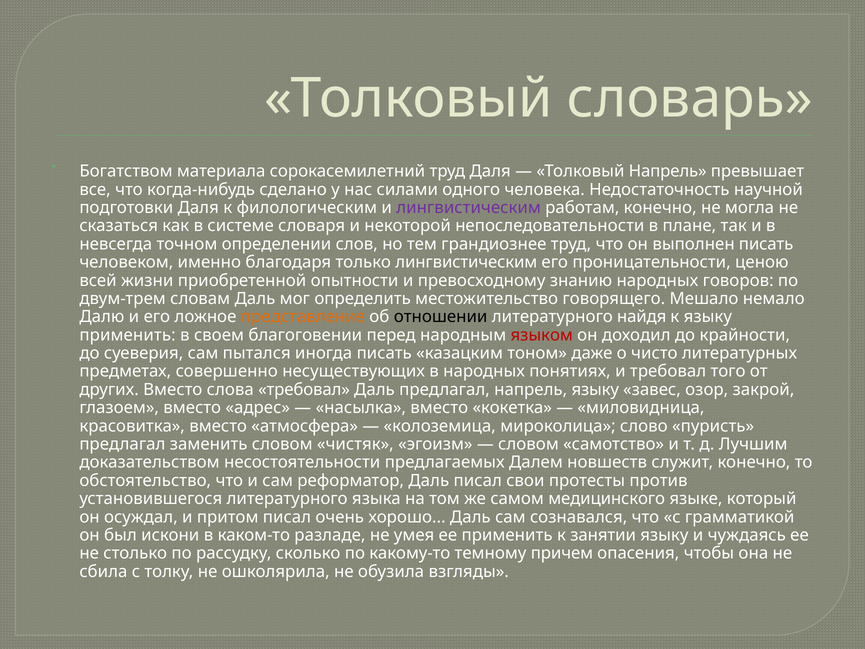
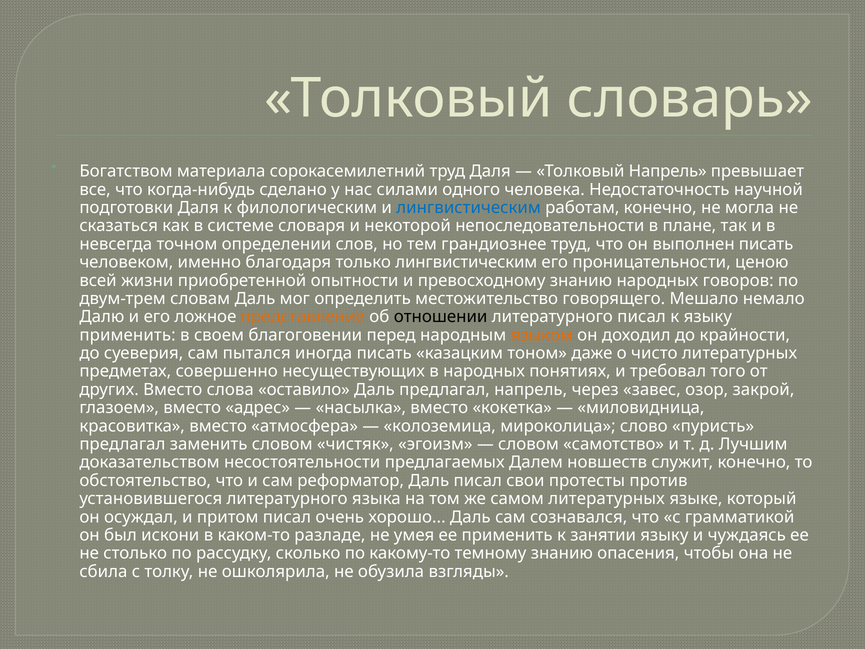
лингвистическим colour: purple -> blue (469, 208)
литературного найдя: найдя -> писал (642, 317)
языком colour: red -> orange (542, 335)
слова требовал: требовал -> оставило (304, 389)
напрель языку: языку -> через (595, 389)
самом медицинского: медицинского -> литературных (607, 499)
темному причем: причем -> знанию (562, 553)
